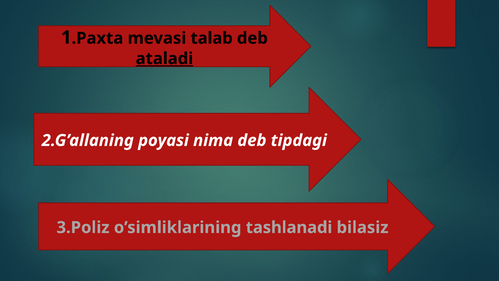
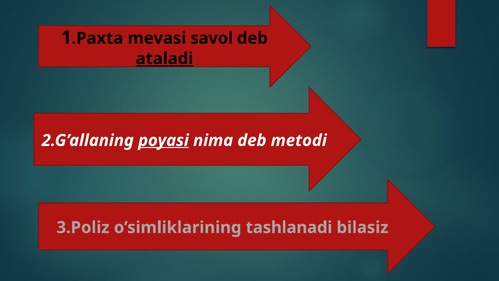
talab: talab -> savol (212, 38)
poyasi underline: none -> present (164, 140)
tipdagi: tipdagi -> metodi (299, 140)
